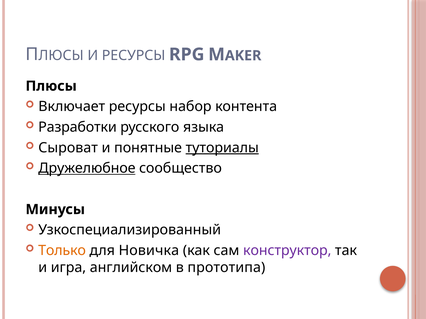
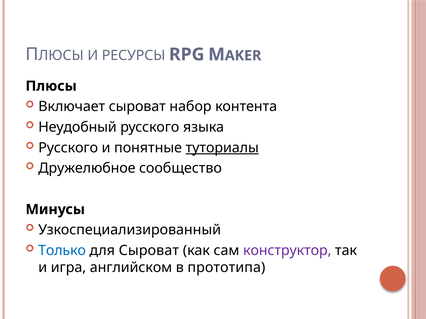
Включает ресурсы: ресурсы -> сыроват (137, 107)
Разработки: Разработки -> Неудобный (77, 127)
Сыроват: Сыроват -> Русского (68, 148)
Дружелюбное underline: present -> none (87, 169)
Только colour: orange -> blue (62, 251)
для Новичка: Новичка -> Сыроват (149, 251)
